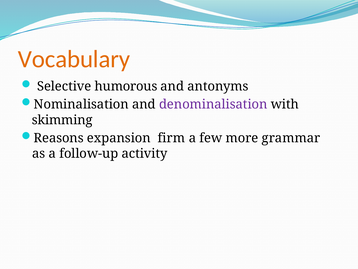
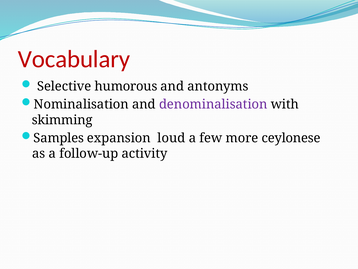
Vocabulary colour: orange -> red (74, 59)
Reasons: Reasons -> Samples (59, 138)
firm: firm -> loud (171, 138)
grammar: grammar -> ceylonese (291, 138)
